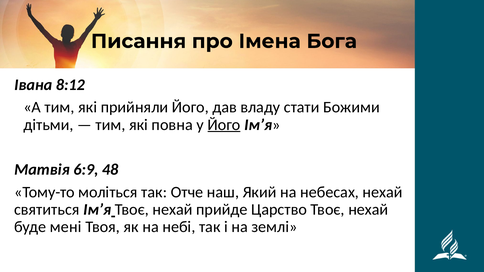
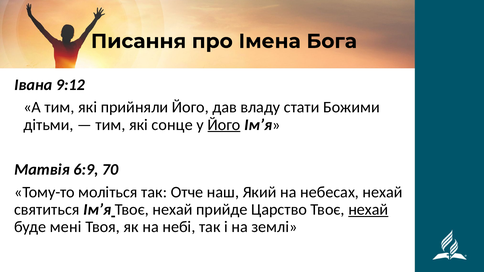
8:12: 8:12 -> 9:12 (70, 85)
повна: повна -> сонце (172, 125)
48: 48 -> 70 (110, 170)
нехай underline: none -> present (368, 210)
